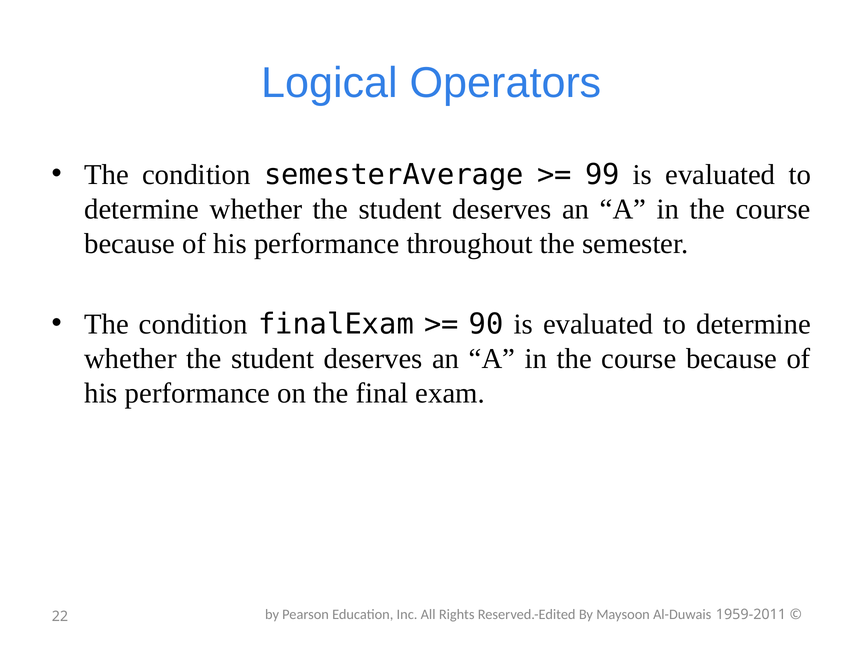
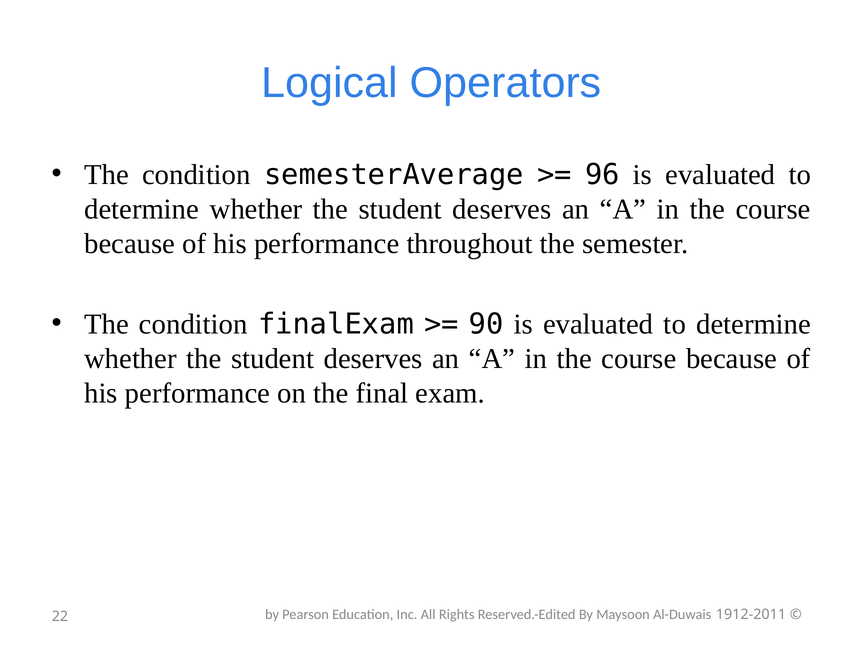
99: 99 -> 96 (602, 175)
1959-2011: 1959-2011 -> 1912-2011 (751, 615)
